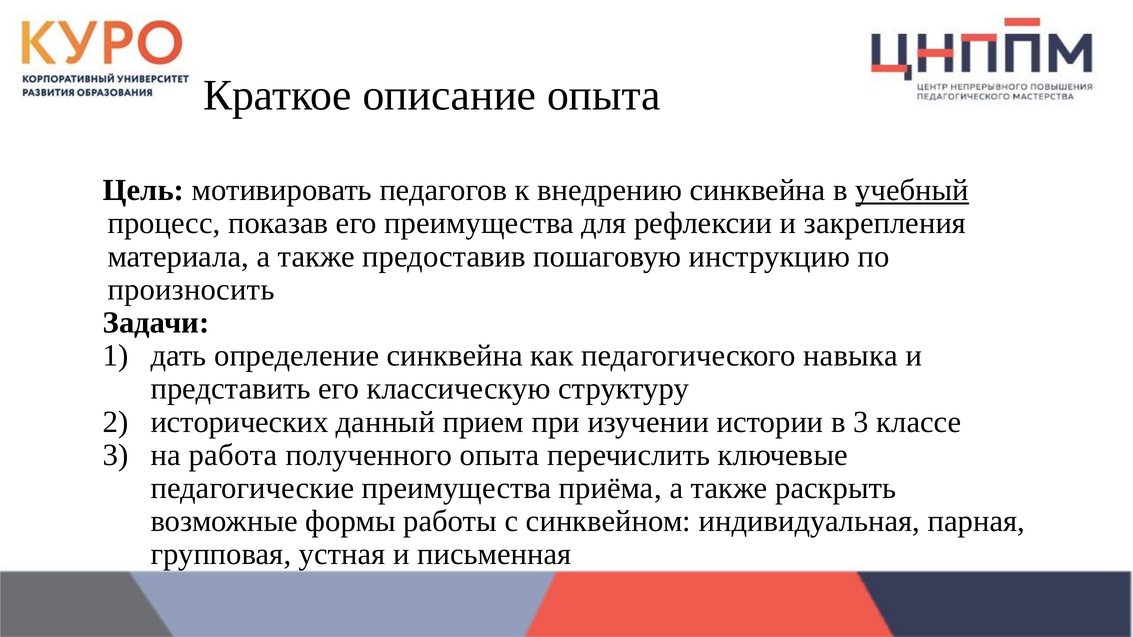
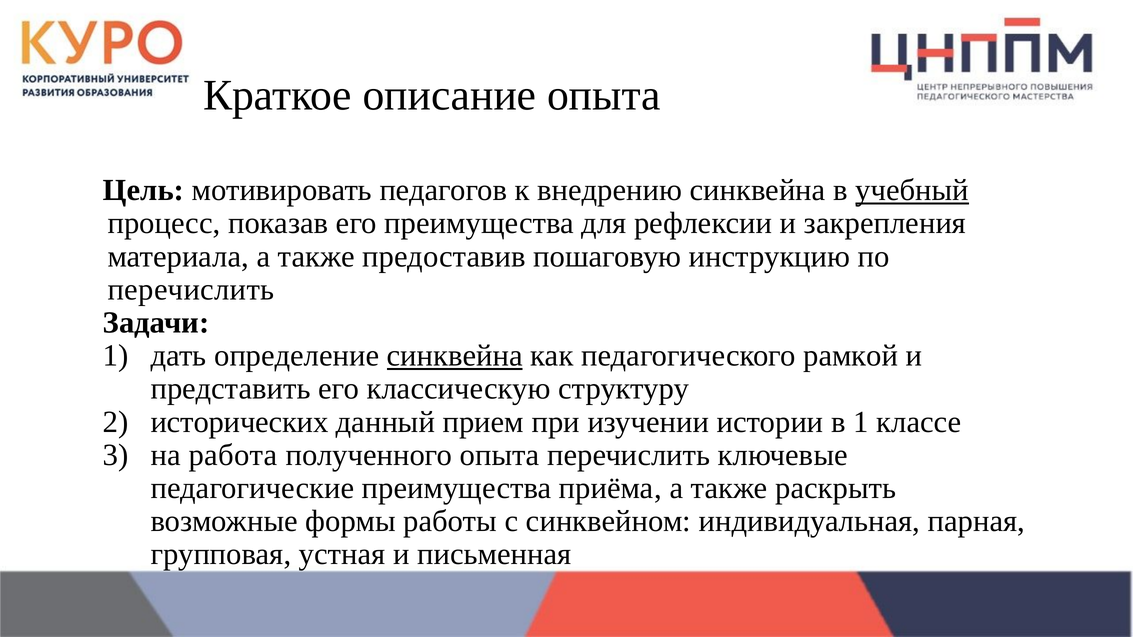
произносить: произносить -> перечислить (191, 290)
синквейна underline: none -> present (455, 356)
навыка: навыка -> рамкой (851, 356)
в 3: 3 -> 1 (861, 422)
